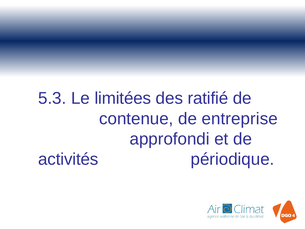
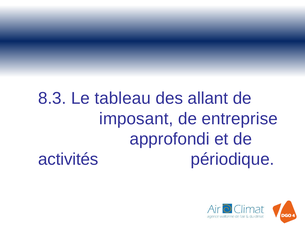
5.3: 5.3 -> 8.3 (52, 98)
limitées: limitées -> tableau (123, 98)
ratifié: ratifié -> allant (208, 98)
contenue: contenue -> imposant (136, 119)
